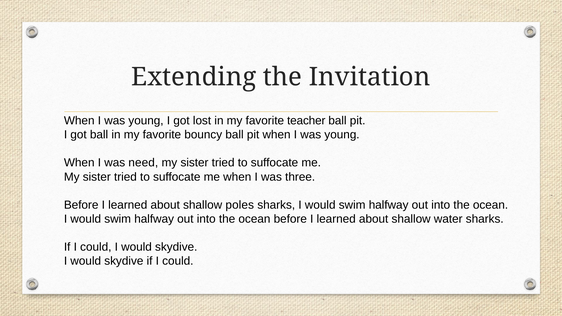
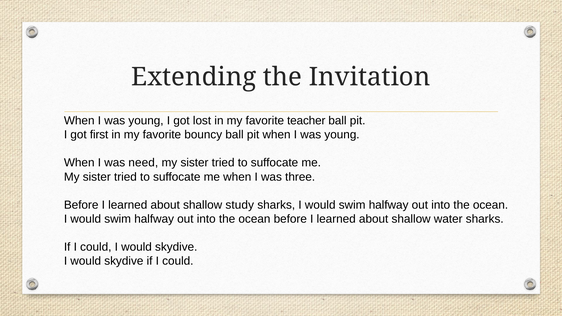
got ball: ball -> first (99, 135)
poles: poles -> study (240, 205)
